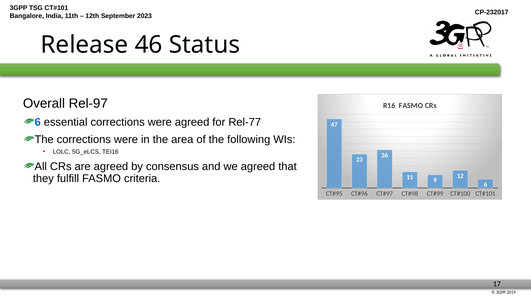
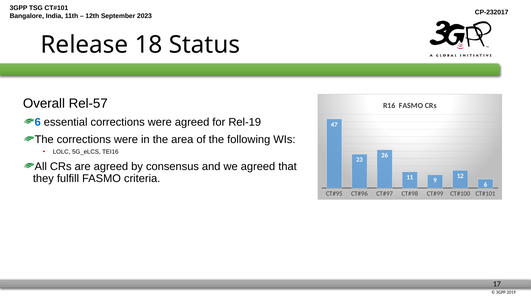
46: 46 -> 18 (149, 45)
Rel-97: Rel-97 -> Rel-57 (88, 103)
Rel-77: Rel-77 -> Rel-19 (245, 122)
